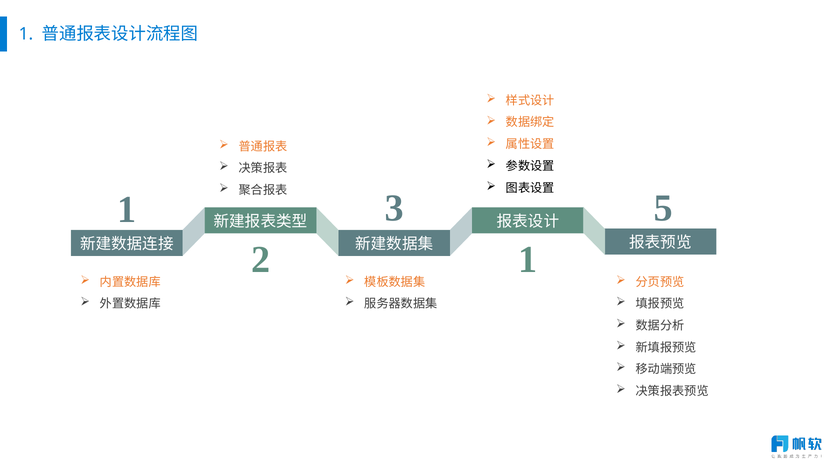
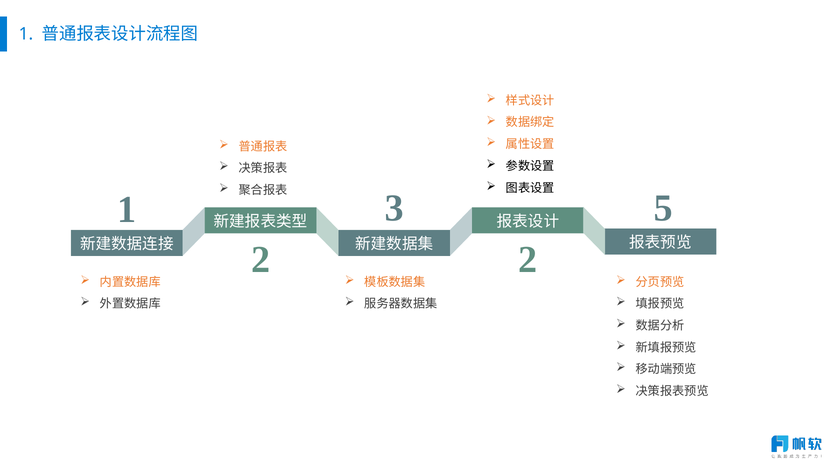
2 1: 1 -> 2 (528, 260)
